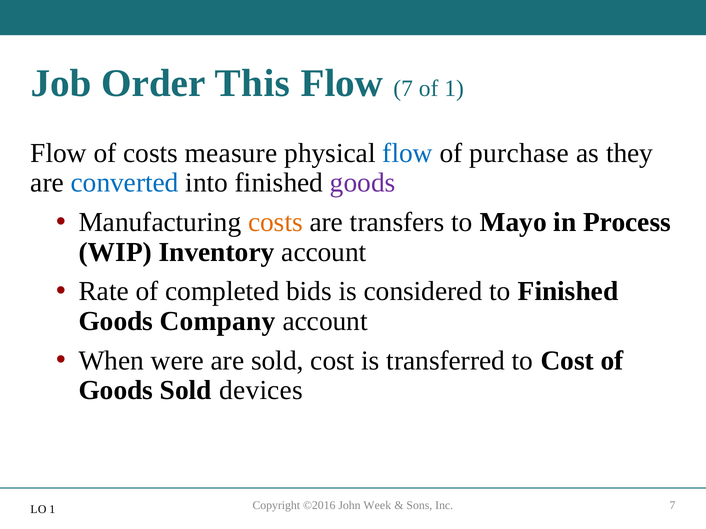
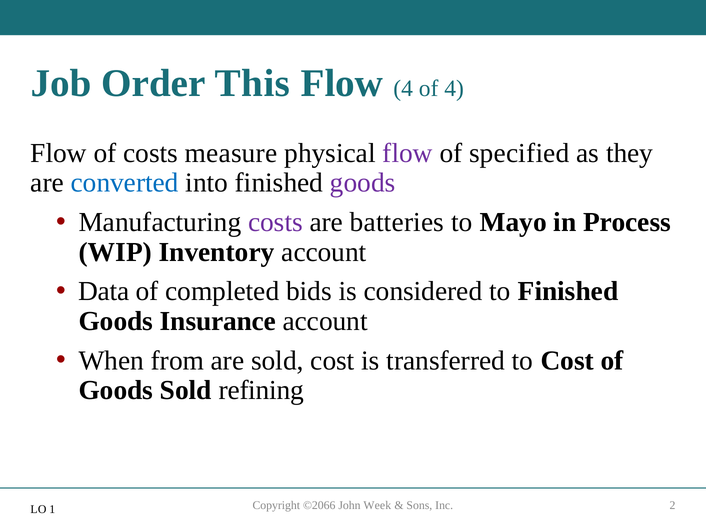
Flow 7: 7 -> 4 (403, 88)
of 1: 1 -> 4 (454, 88)
flow colour: blue -> purple (408, 153)
purchase: purchase -> specified (519, 153)
costs colour: orange -> purple (275, 223)
transfers: transfers -> batteries (397, 223)
Rate: Rate -> Data (104, 292)
Company: Company -> Insurance (218, 321)
were: were -> from (177, 361)
devices: devices -> refining (261, 390)
©2016: ©2016 -> ©2066 (319, 506)
1 7: 7 -> 2 (672, 506)
